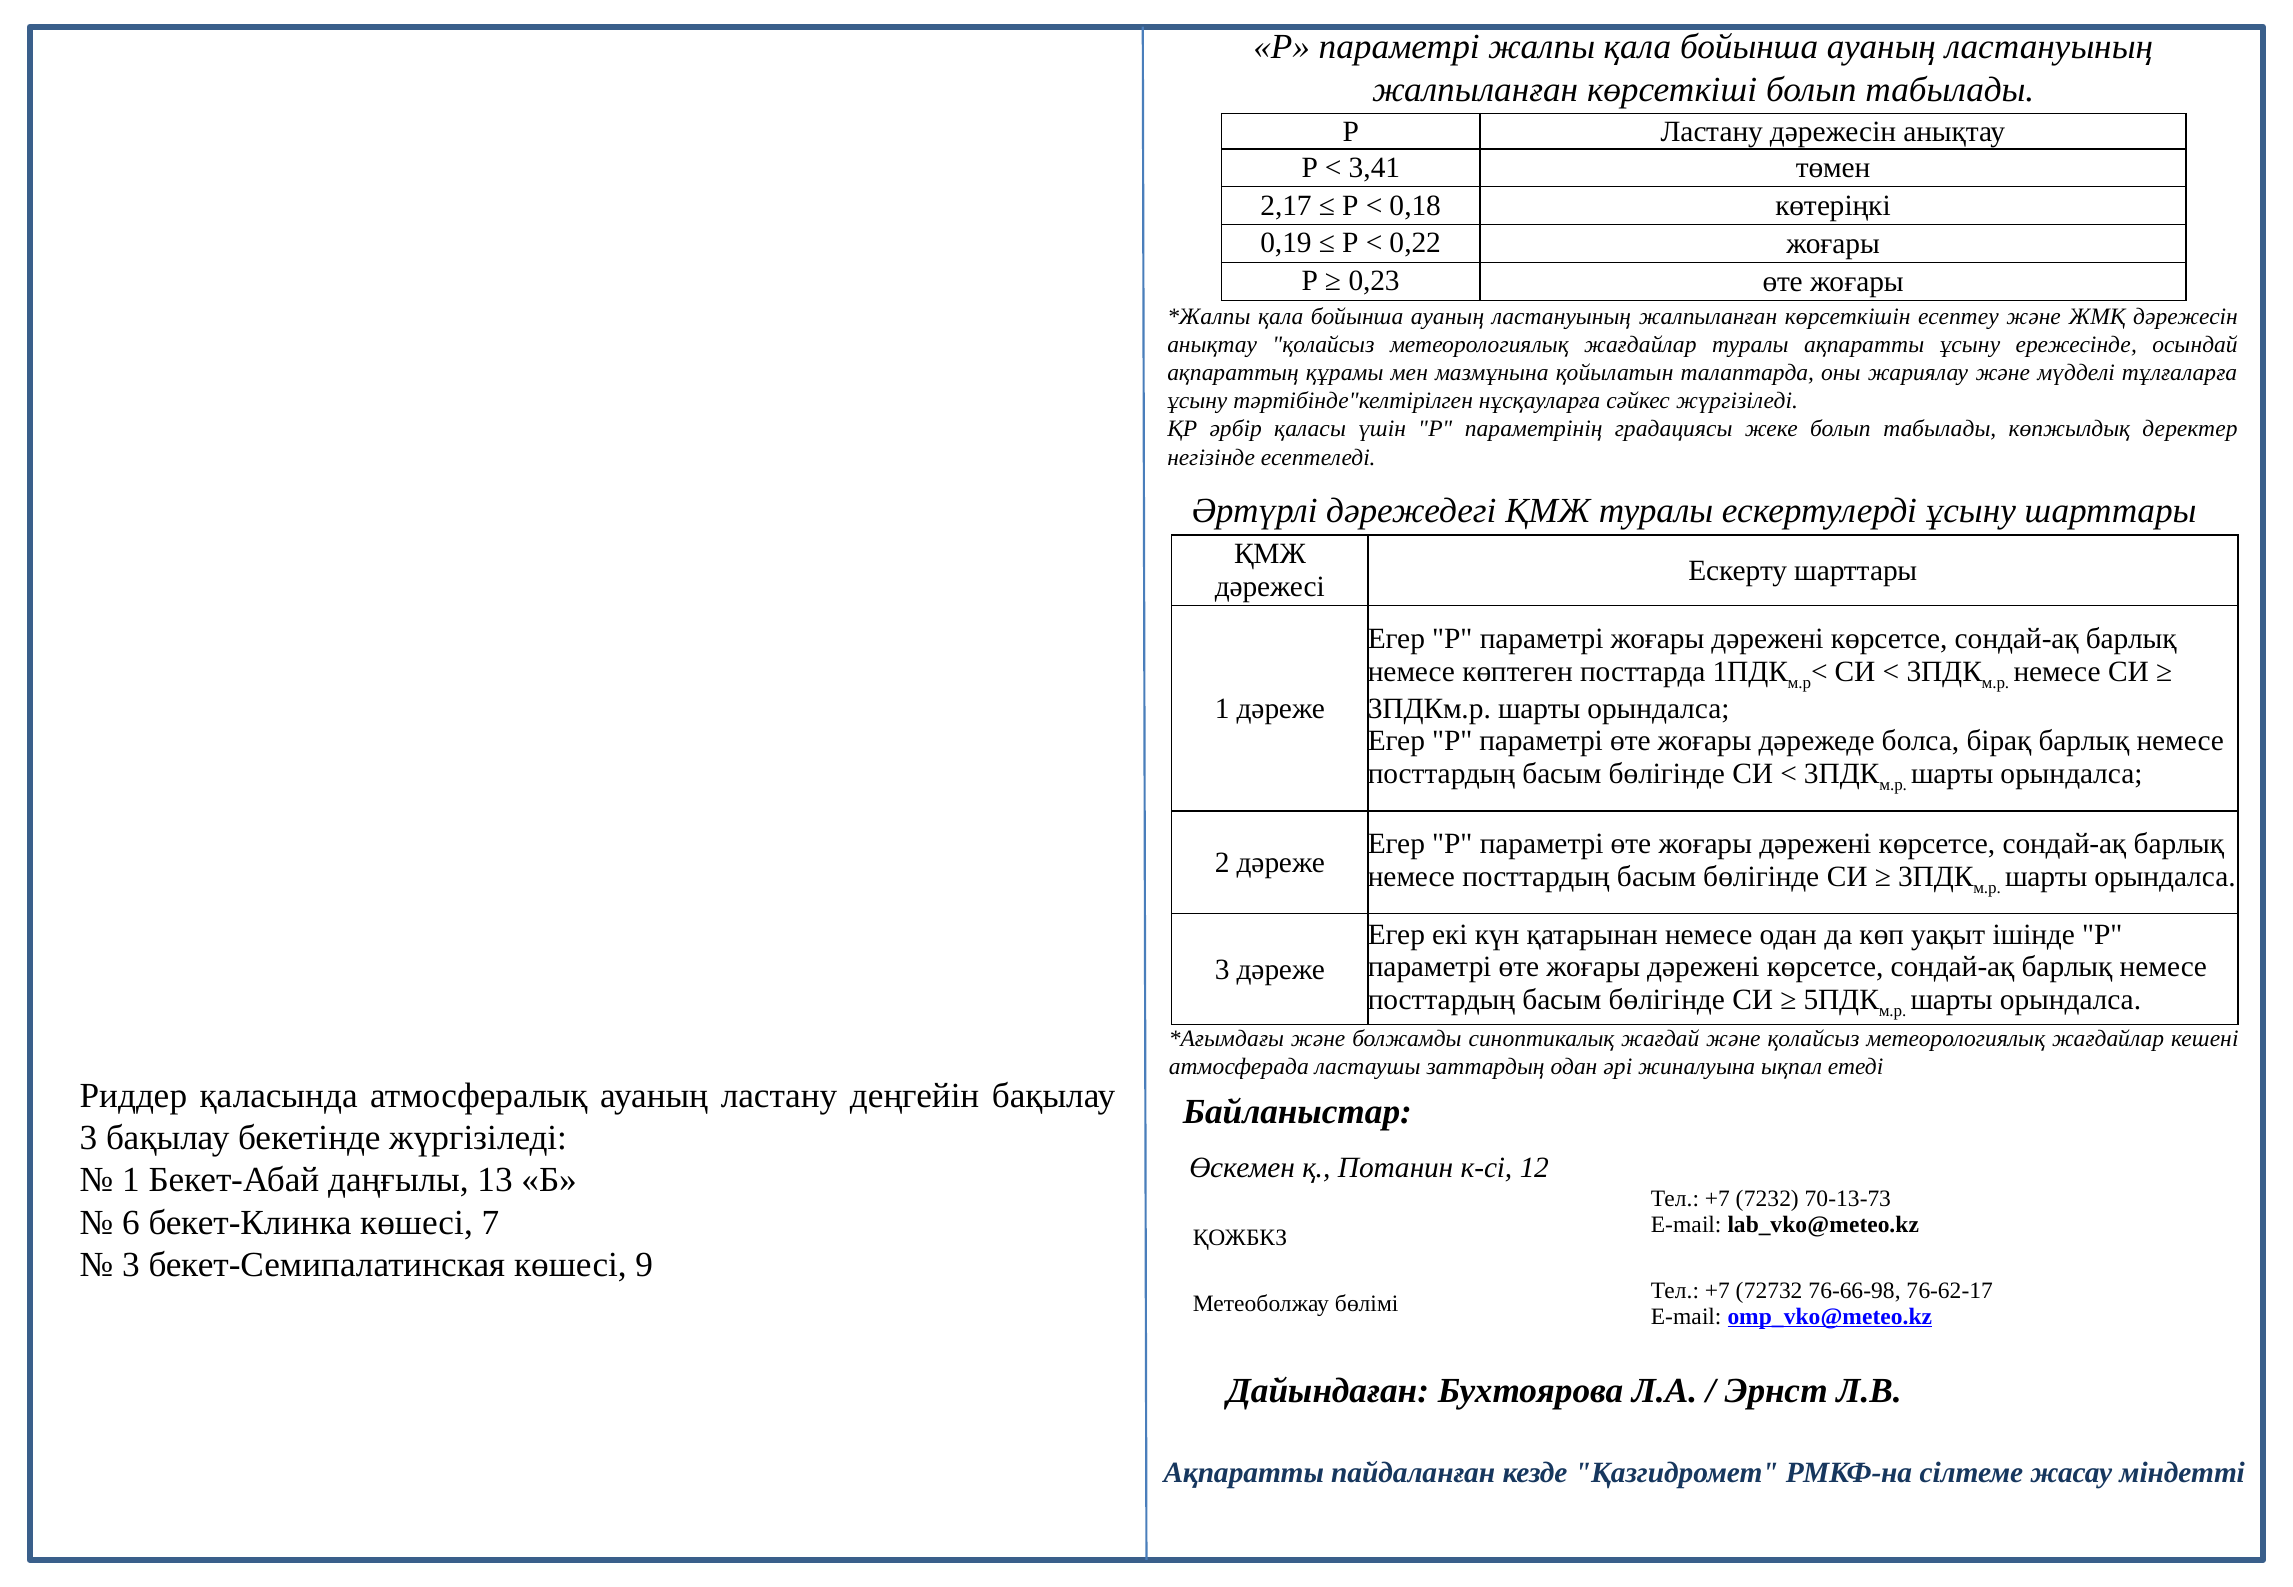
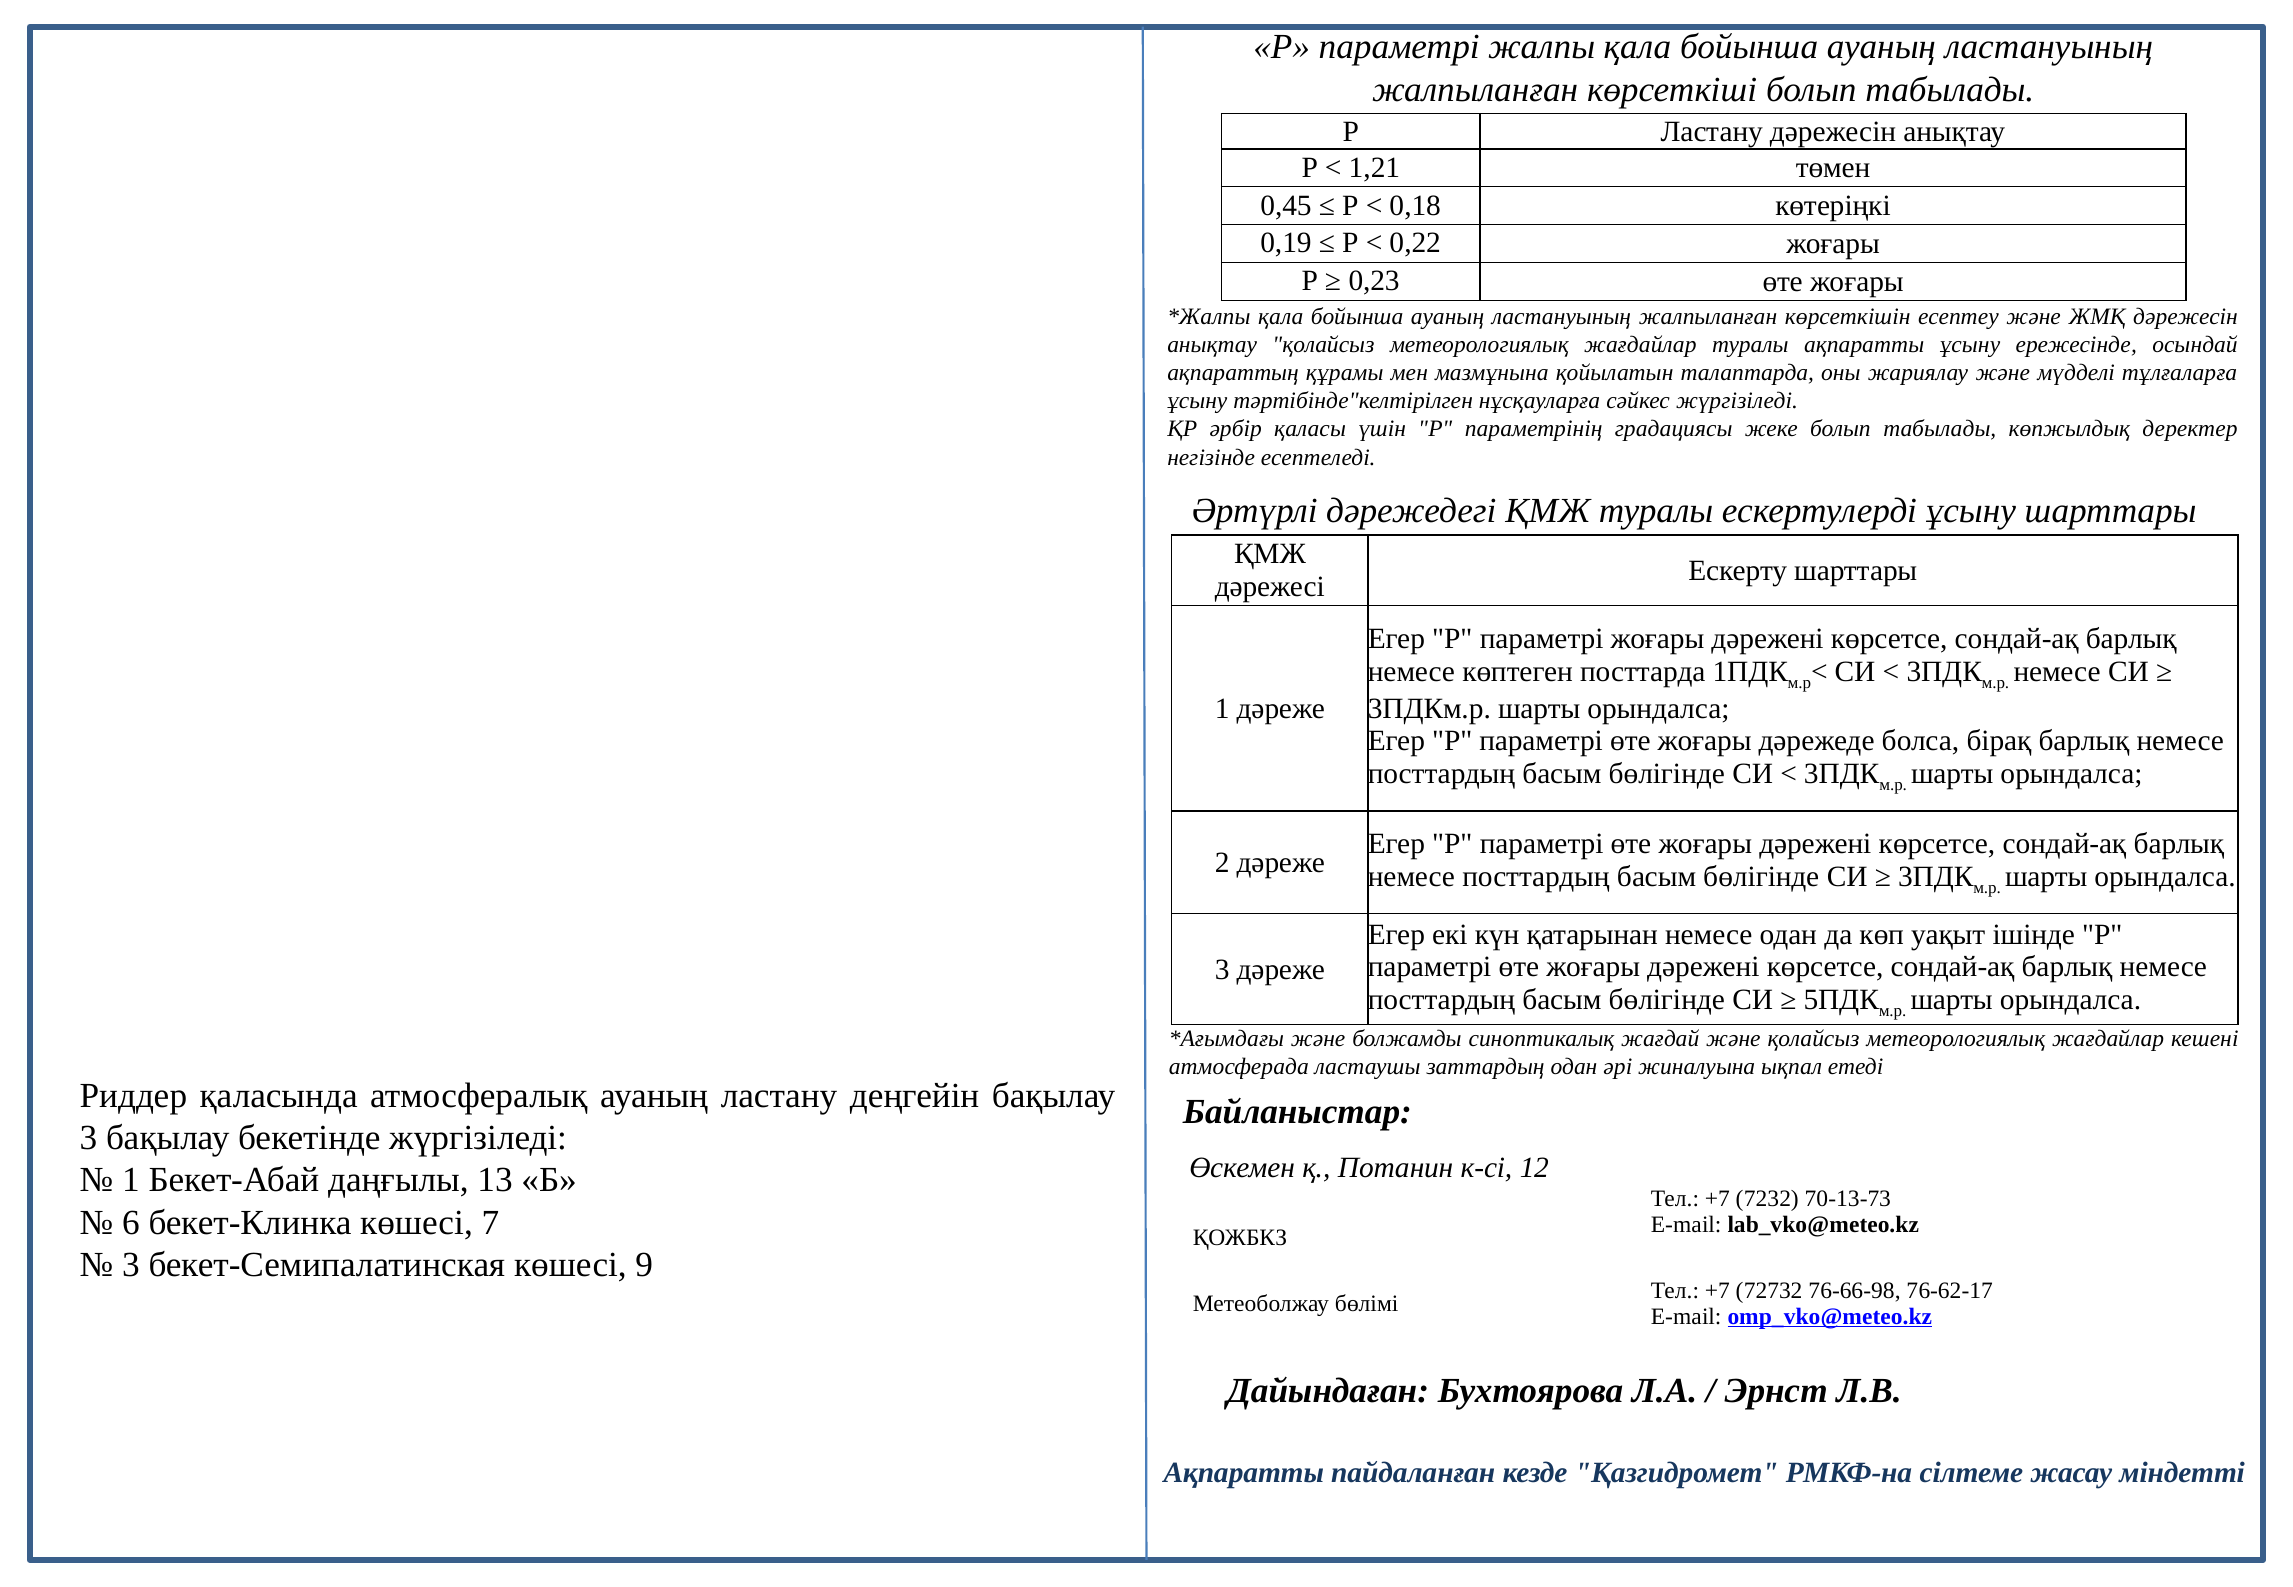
3,41: 3,41 -> 1,21 (1374, 168)
2,17: 2,17 -> 0,45 (1286, 205)
